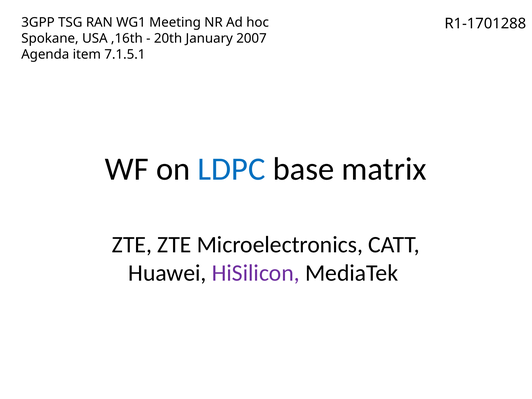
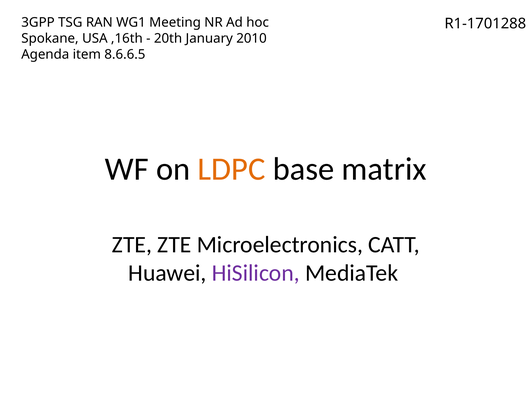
2007: 2007 -> 2010 (252, 38)
7.1.5.1: 7.1.5.1 -> 8.6.6.5 (125, 54)
LDPC colour: blue -> orange (232, 169)
